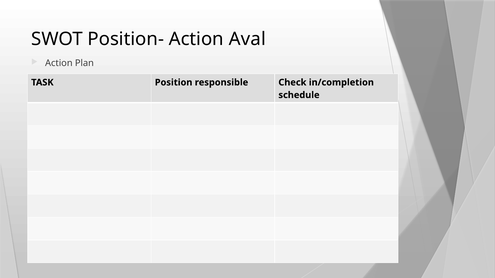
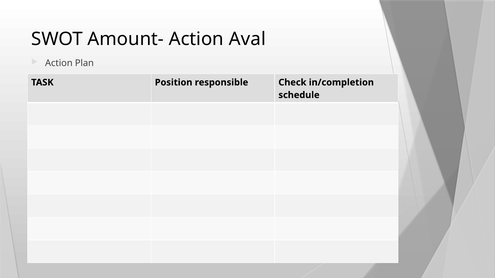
Position-: Position- -> Amount- (126, 39)
